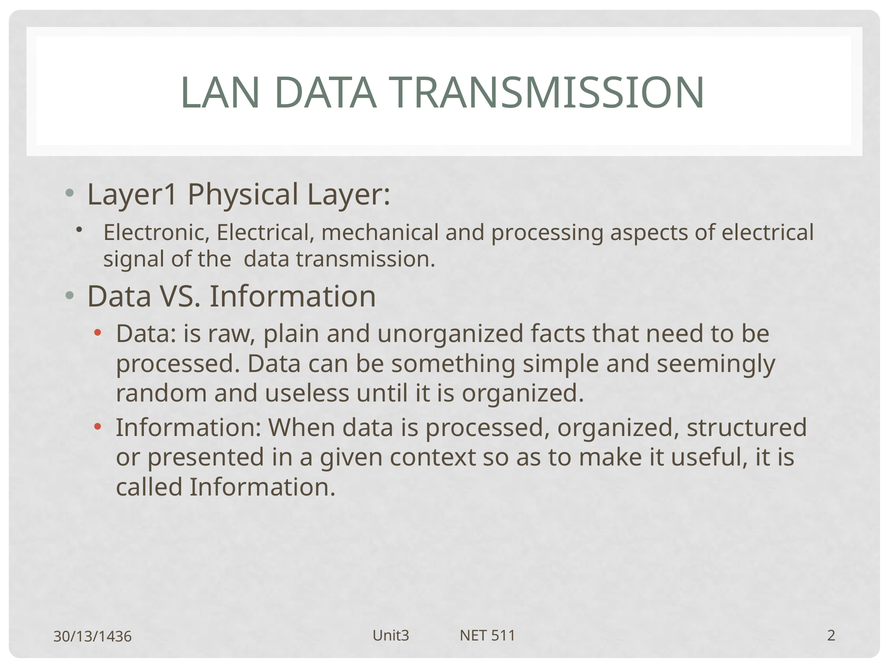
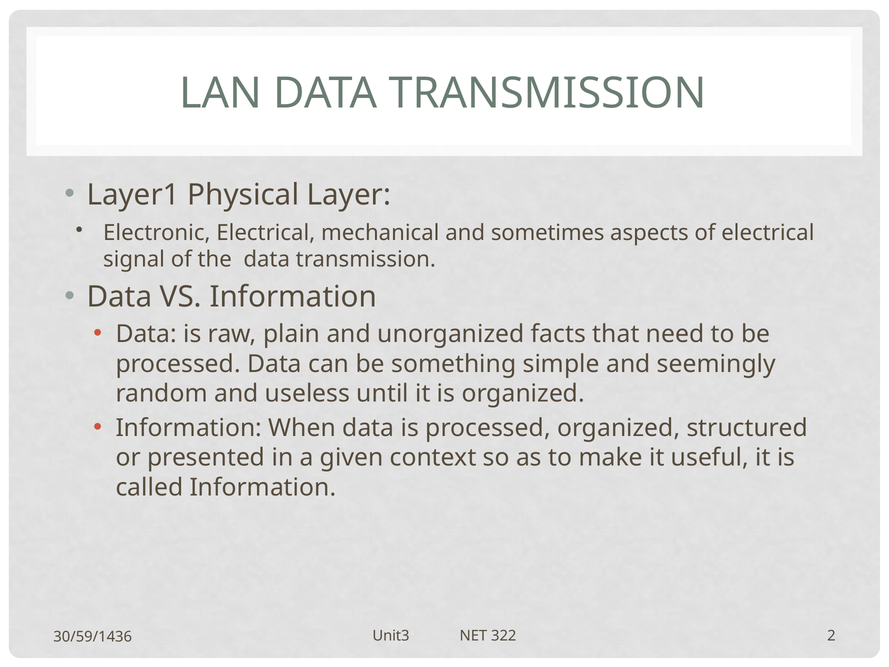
processing: processing -> sometimes (548, 233)
511: 511 -> 322 (504, 636)
30/13/1436: 30/13/1436 -> 30/59/1436 (93, 637)
